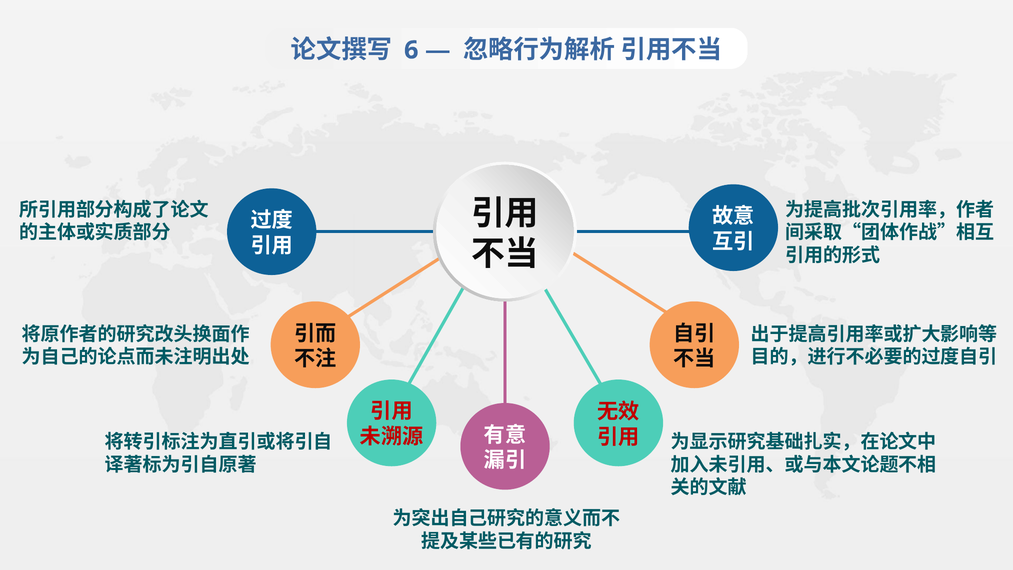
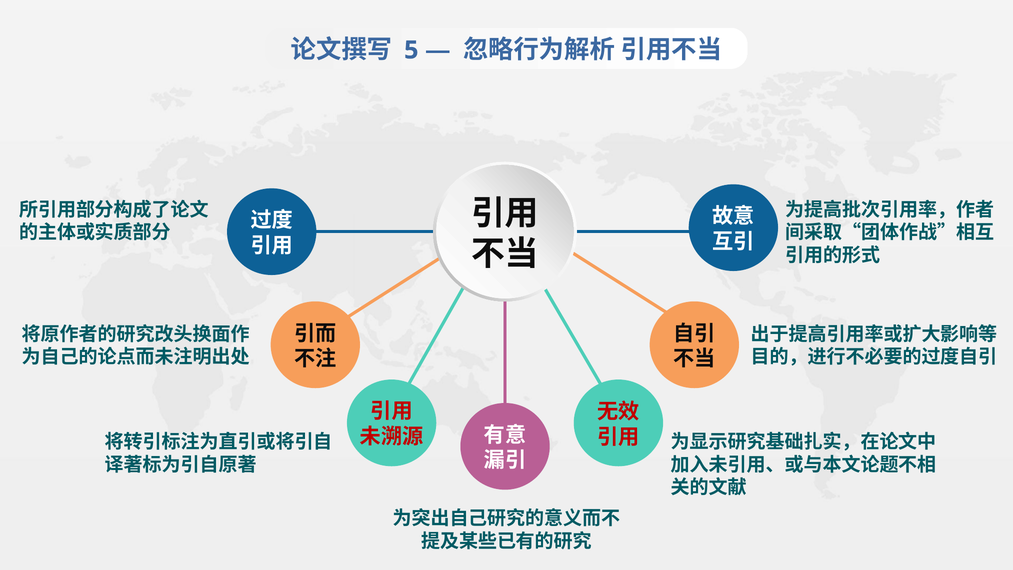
6: 6 -> 5 (411, 50)
